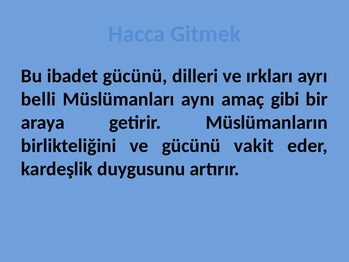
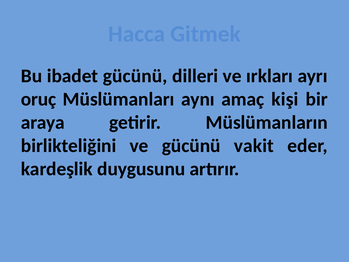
belli: belli -> oruç (39, 99)
gibi: gibi -> kişi (285, 99)
